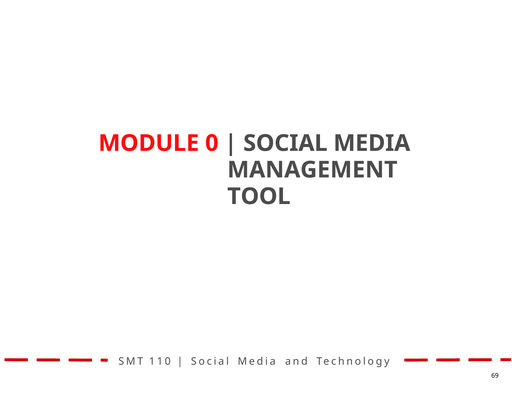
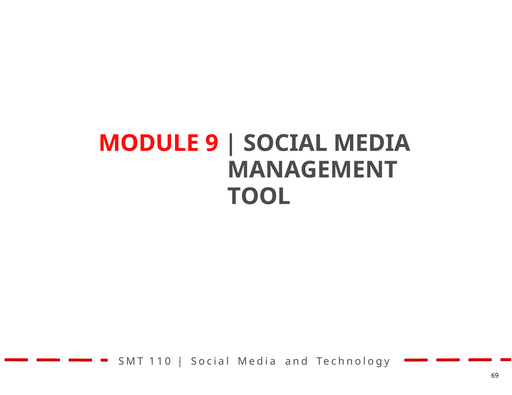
0: 0 -> 9 (212, 143)
